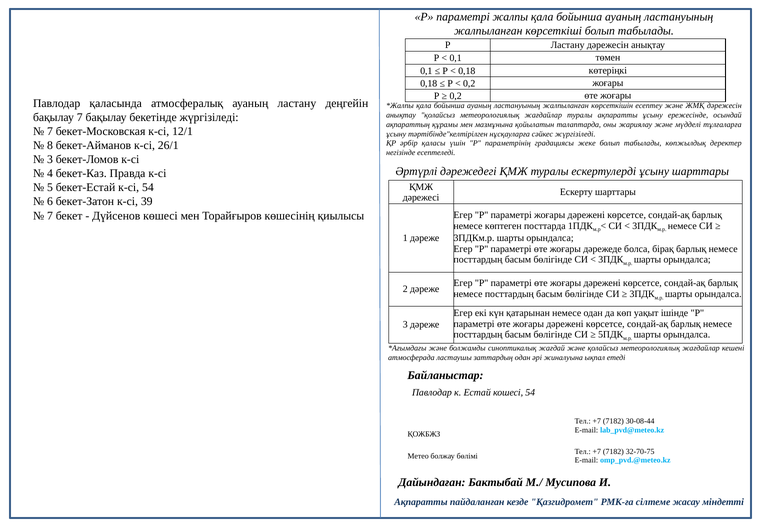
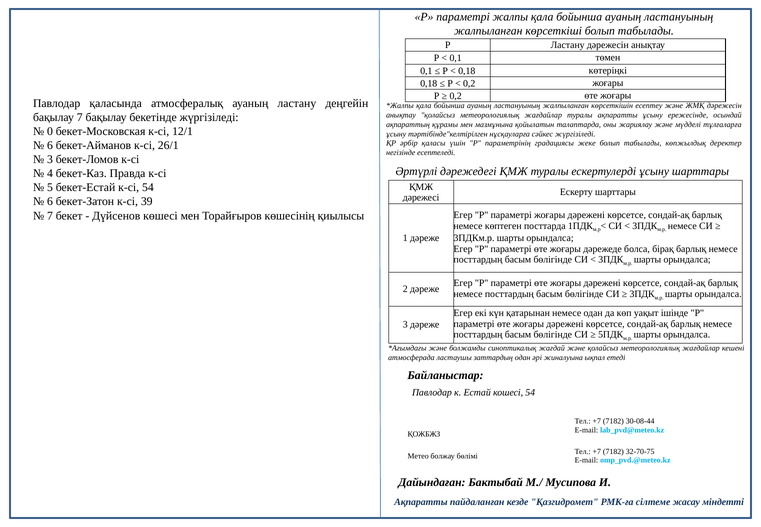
7: 7 -> 0 (50, 131)
8: 8 -> 6 (50, 145)
